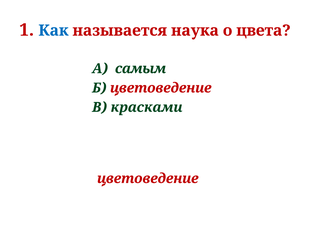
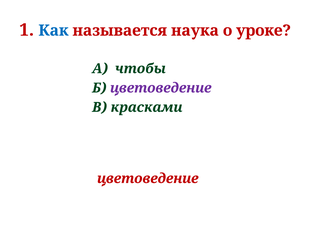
цвета: цвета -> уроке (264, 30)
самым: самым -> чтобы (140, 68)
цветоведение colour: red -> purple (161, 88)
